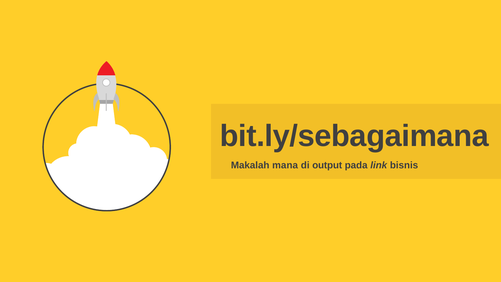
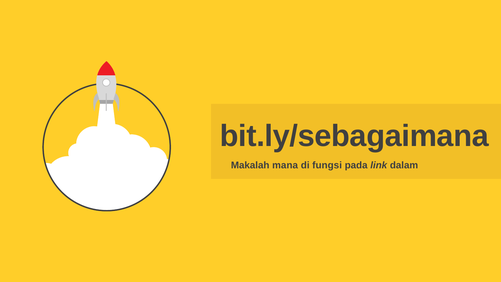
output: output -> fungsi (327, 165)
bisnis: bisnis -> dalam (404, 165)
